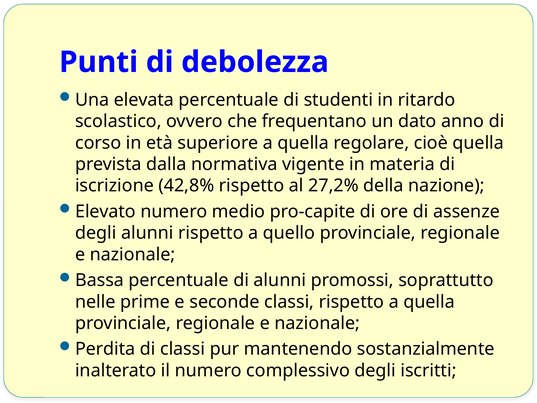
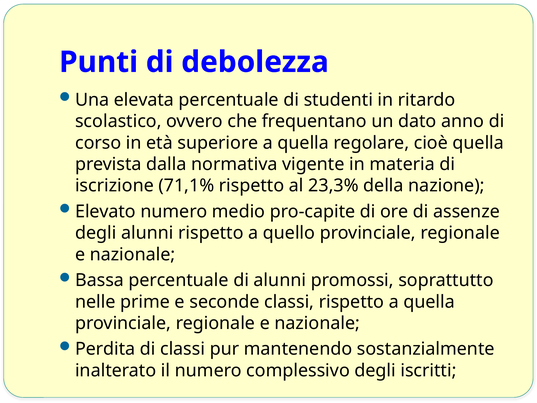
42,8%: 42,8% -> 71,1% (186, 186)
27,2%: 27,2% -> 23,3% (333, 186)
